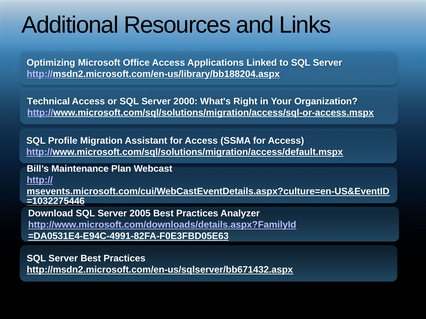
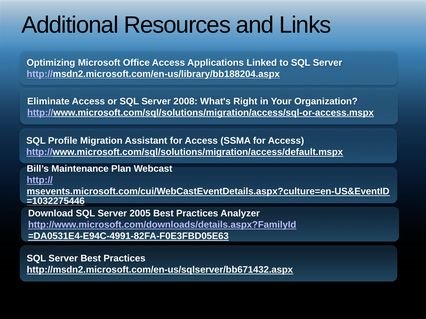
Technical: Technical -> Eliminate (48, 101)
2000: 2000 -> 2008 (185, 101)
